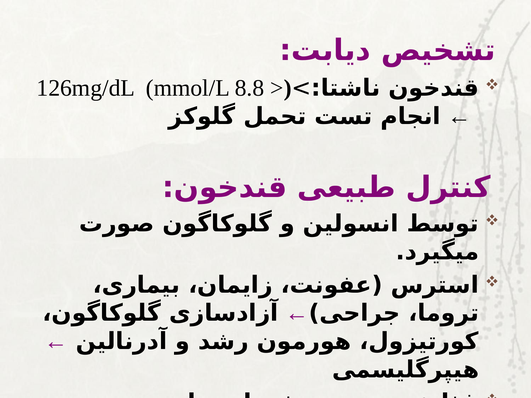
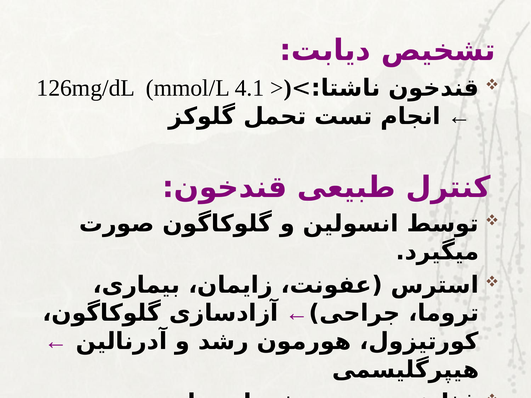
8.8: 8.8 -> 4.1 (250, 88)
